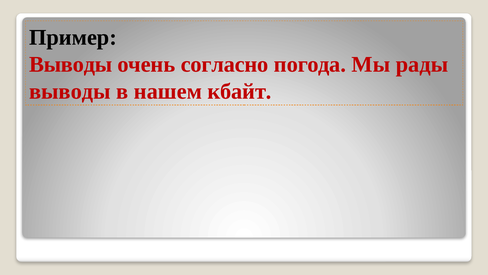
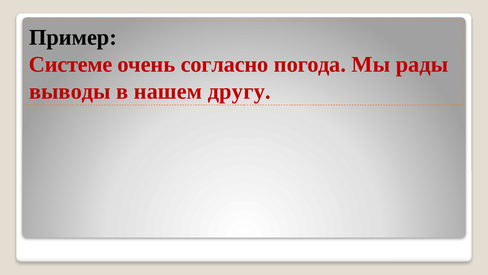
Выводы: Выводы -> Системе (71, 64)
кбайт: кбайт -> другу (239, 91)
